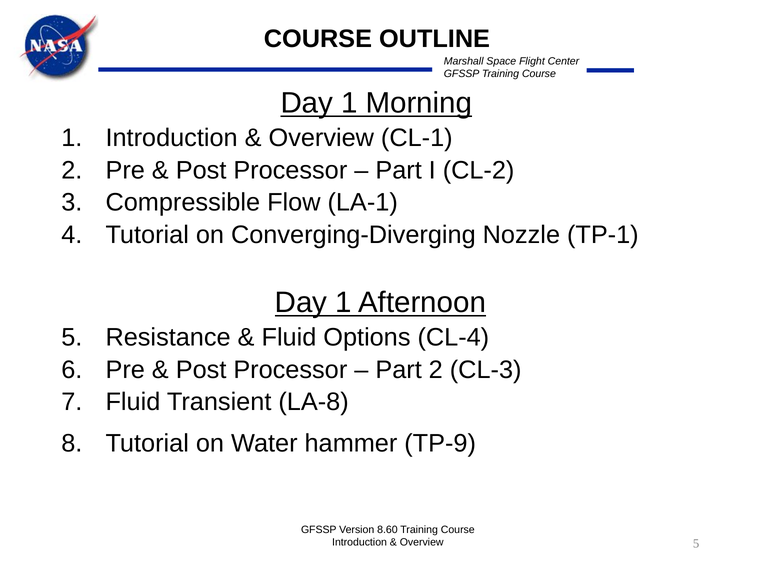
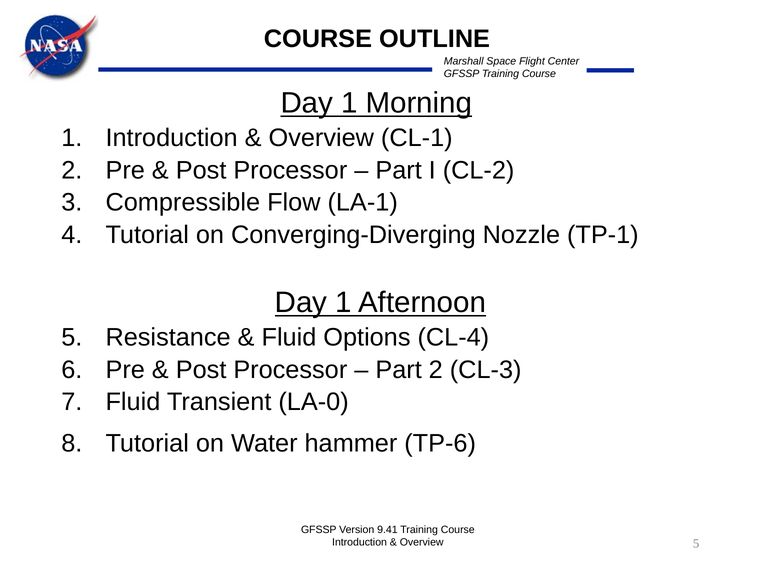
LA-8: LA-8 -> LA-0 (314, 402)
TP-9: TP-9 -> TP-6 (440, 444)
8.60: 8.60 -> 9.41 (387, 530)
